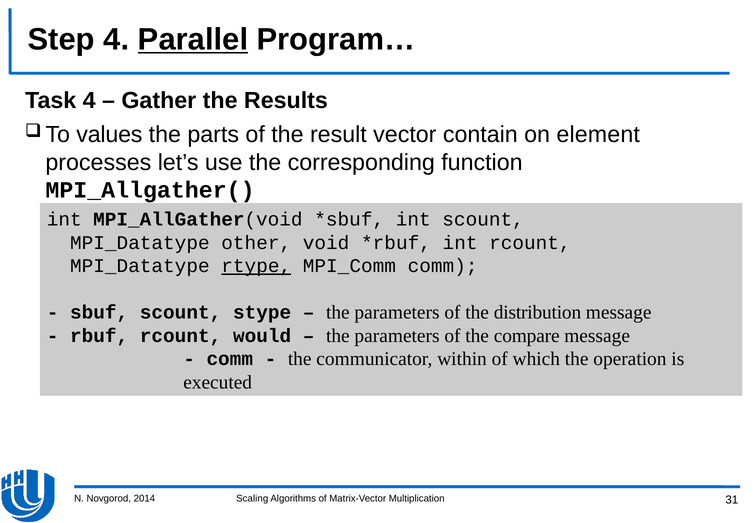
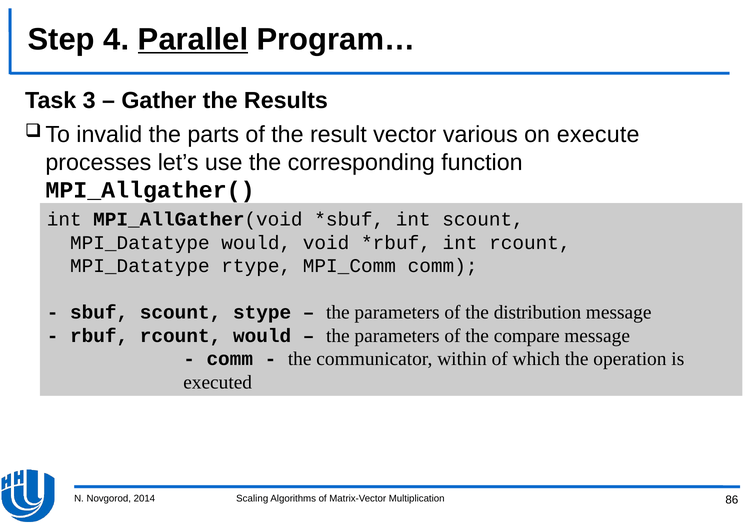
Task 4: 4 -> 3 (89, 101)
values: values -> invalid (109, 134)
contain: contain -> various (480, 134)
element: element -> execute (598, 134)
MPI_Datatype other: other -> would (256, 243)
rtype underline: present -> none (256, 266)
31: 31 -> 86 (732, 500)
